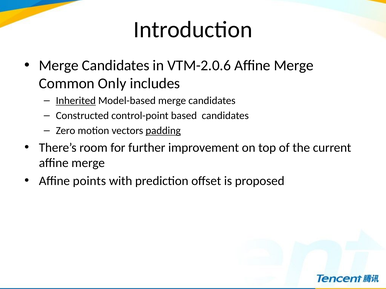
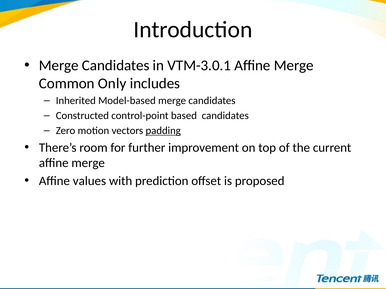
VTM-2.0.6: VTM-2.0.6 -> VTM-3.0.1 (199, 66)
Inherited underline: present -> none (76, 101)
points: points -> values (89, 181)
